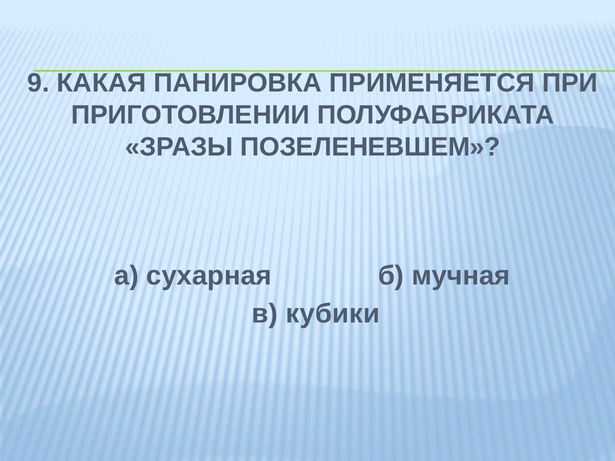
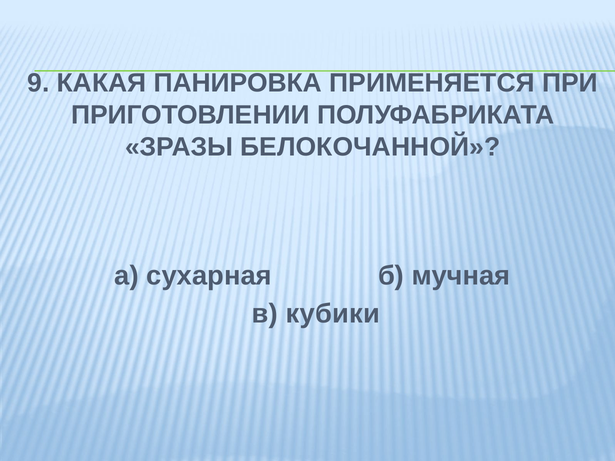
ПОЗЕЛЕНЕВШЕМ: ПОЗЕЛЕНЕВШЕМ -> БЕЛОКОЧАННОЙ (370, 147)
